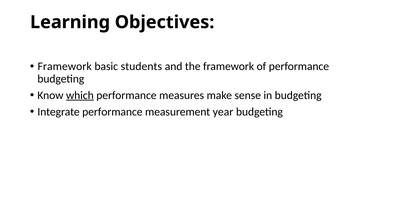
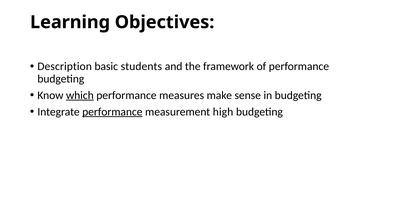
Framework: Framework -> Description (65, 67)
performance underline: none -> present (112, 112)
year: year -> high (223, 112)
